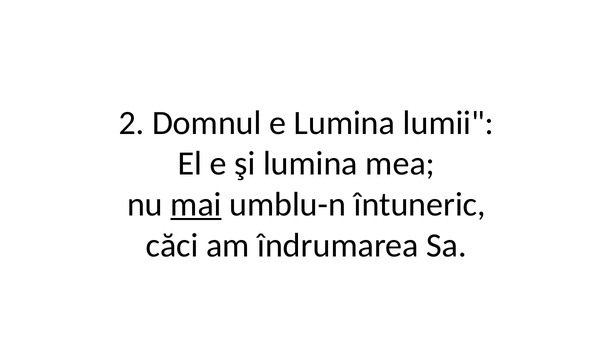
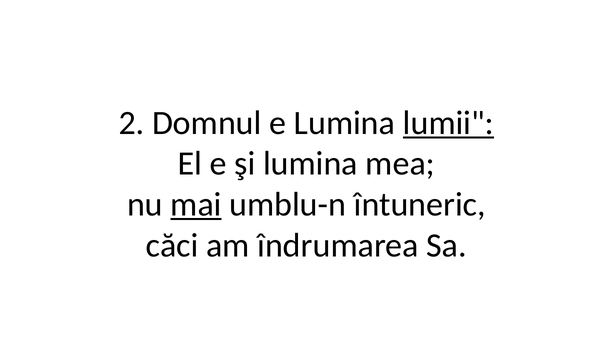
lumii underline: none -> present (448, 123)
